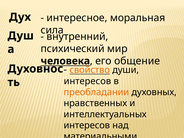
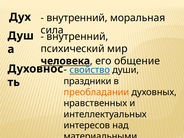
интересное: интересное -> внутренний (77, 18)
свойство colour: orange -> blue (90, 70)
интересов: интересов -> праздники (87, 81)
